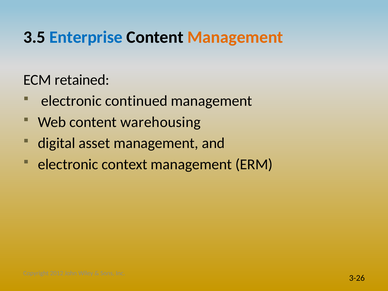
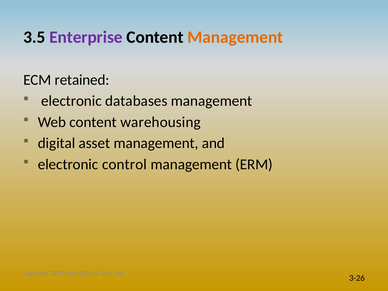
Enterprise colour: blue -> purple (86, 37)
continued: continued -> databases (136, 101)
context: context -> control (124, 164)
